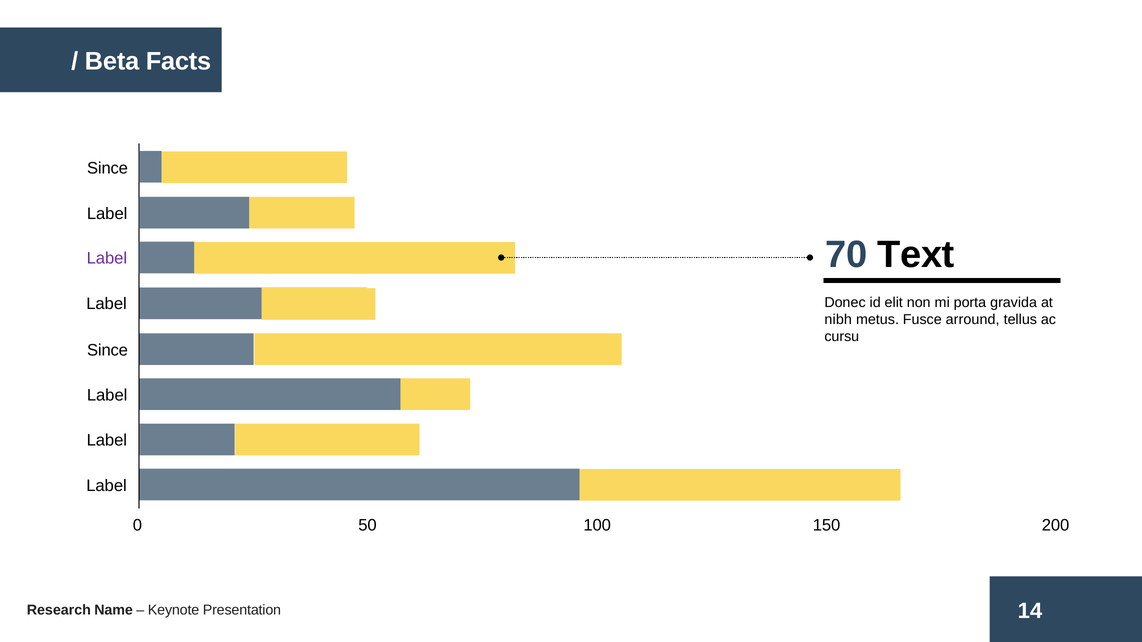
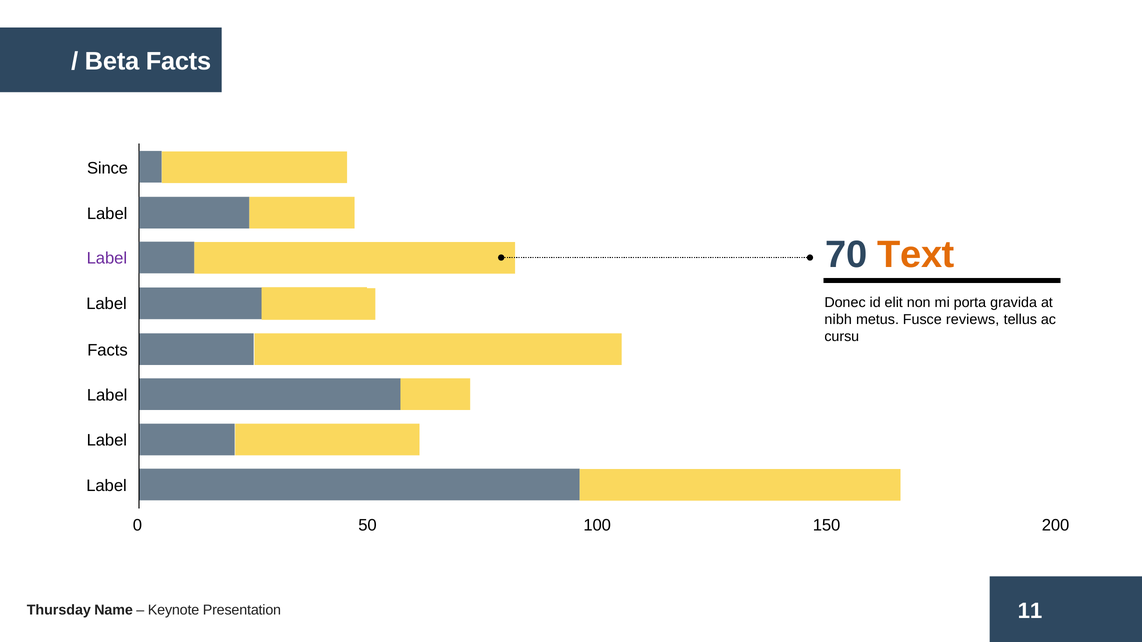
Text colour: black -> orange (916, 255)
arround: arround -> reviews (973, 320)
Since: Since -> Facts (107, 350)
Research: Research -> Thursday (59, 611)
14: 14 -> 11 (1030, 611)
